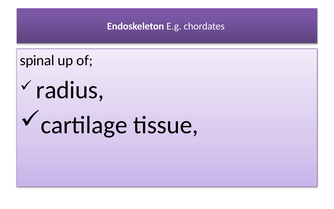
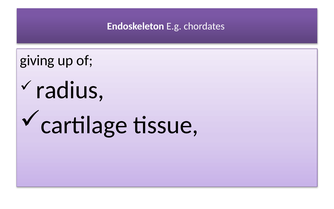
spinal: spinal -> giving (37, 60)
